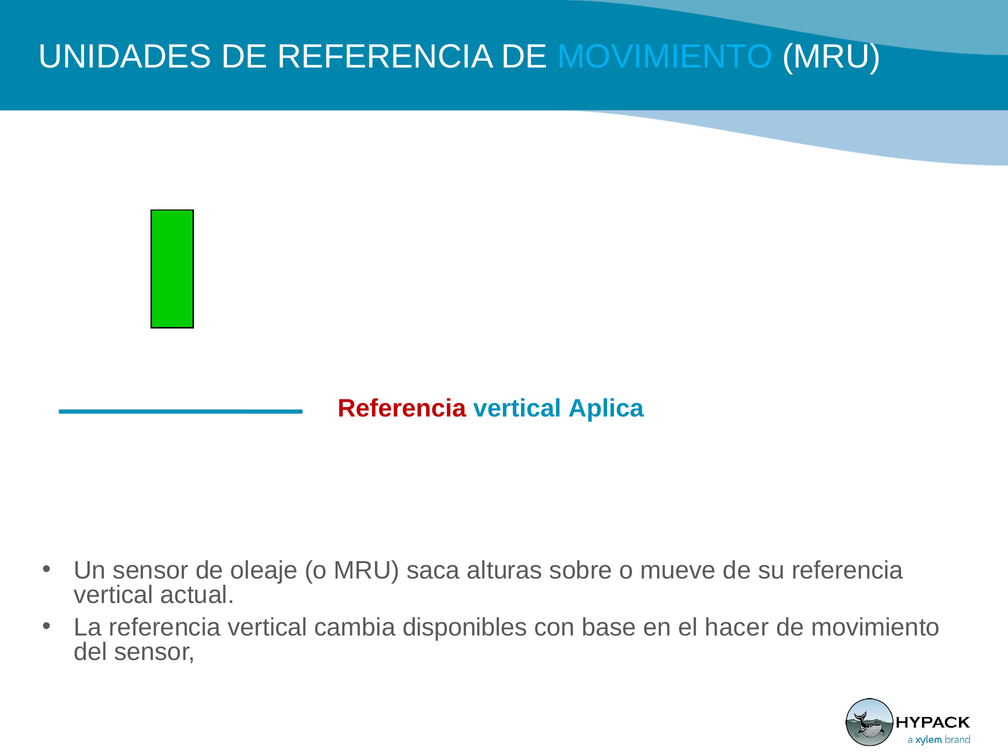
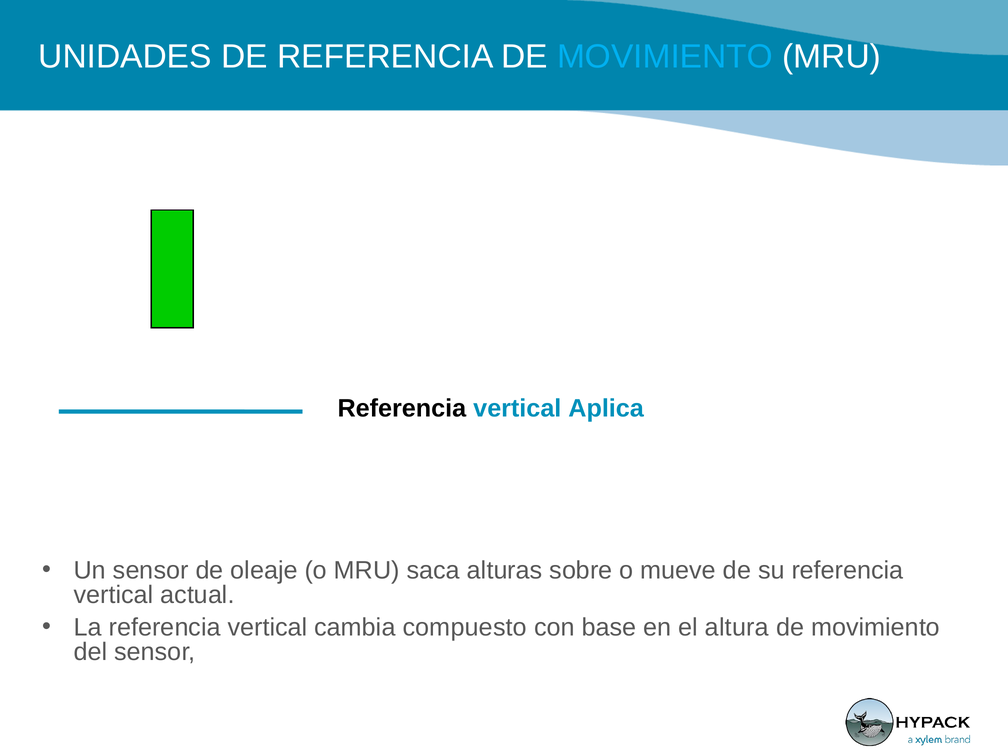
Referencia colour: red -> black (402, 408)
disponibles: disponibles -> compuesto (465, 627)
hacer: hacer -> altura (737, 627)
